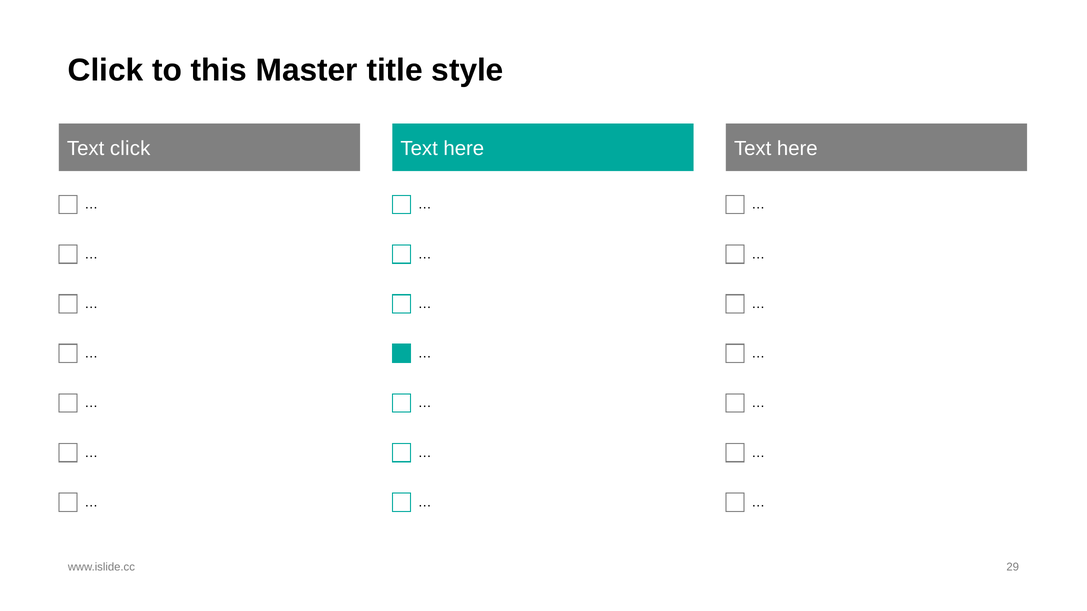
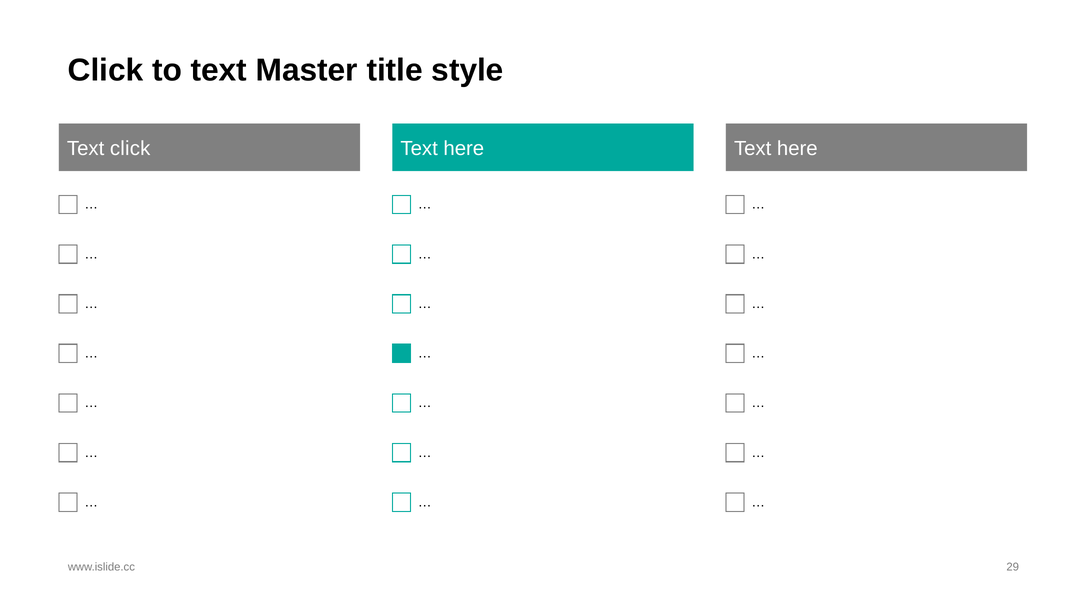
to this: this -> text (219, 70)
